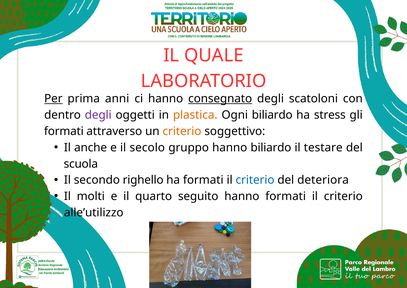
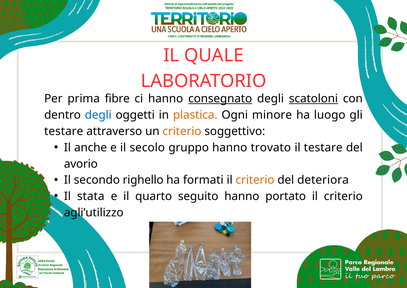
Per underline: present -> none (53, 99)
anni: anni -> fibre (117, 99)
scatoloni underline: none -> present (313, 99)
degli colour: purple -> blue (98, 115)
Ogni biliardo: biliardo -> minore (272, 115)
stress: stress -> luogo (330, 115)
formati: formati -> testare (64, 131)
hanno biliardo: biliardo -> trovato (271, 148)
scuola: scuola -> avorio (81, 164)
criterio colour: blue -> orange (255, 180)
molti: molti -> stata (91, 196)
hanno formati: formati -> portato (286, 196)
alle’utilizzo: alle’utilizzo -> agli’utilizzo (94, 213)
